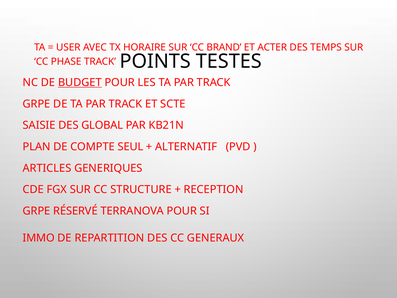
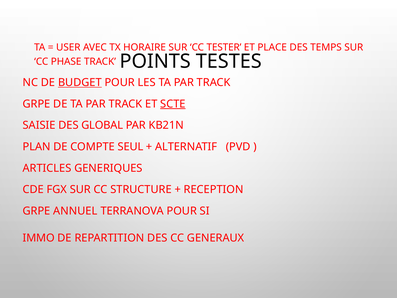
BRAND: BRAND -> TESTER (224, 47)
ACTER: ACTER -> PLACE (272, 47)
SCTE underline: none -> present (173, 104)
RÉSERVÉ: RÉSERVÉ -> ANNUEL (75, 211)
